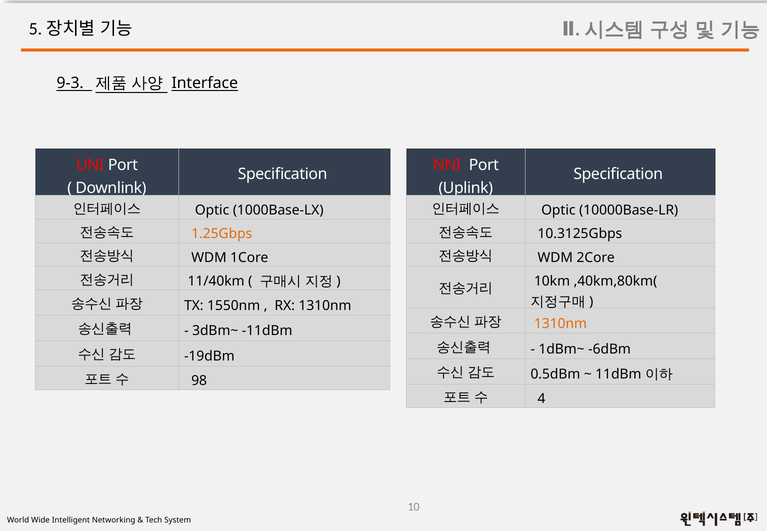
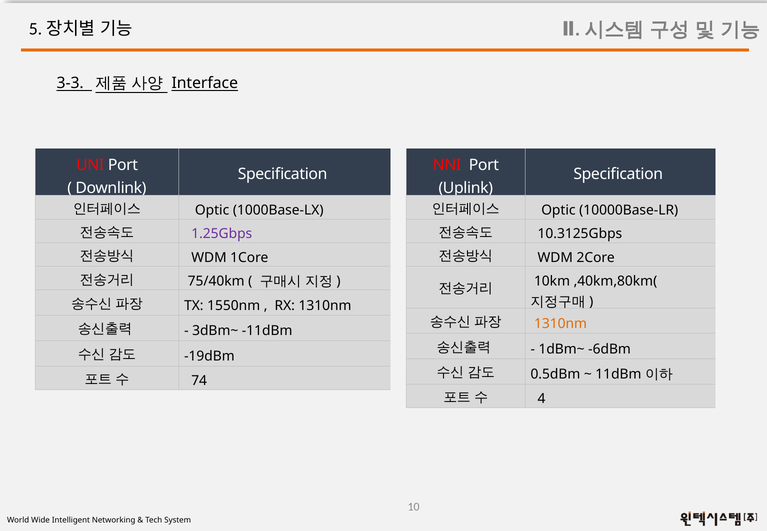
9-3: 9-3 -> 3-3 (70, 83)
1.25Gbps colour: orange -> purple (222, 234)
11/40km: 11/40km -> 75/40km (216, 281)
98: 98 -> 74 (199, 381)
